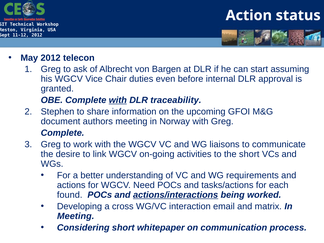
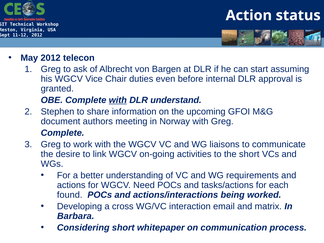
traceability: traceability -> understand (176, 100)
actions/interactions underline: present -> none (176, 195)
Meeting: Meeting -> Barbara (76, 216)
